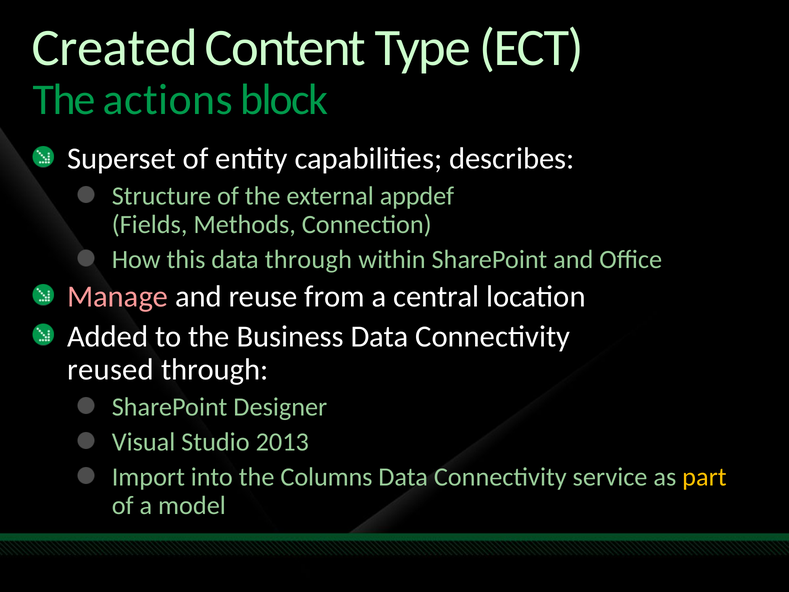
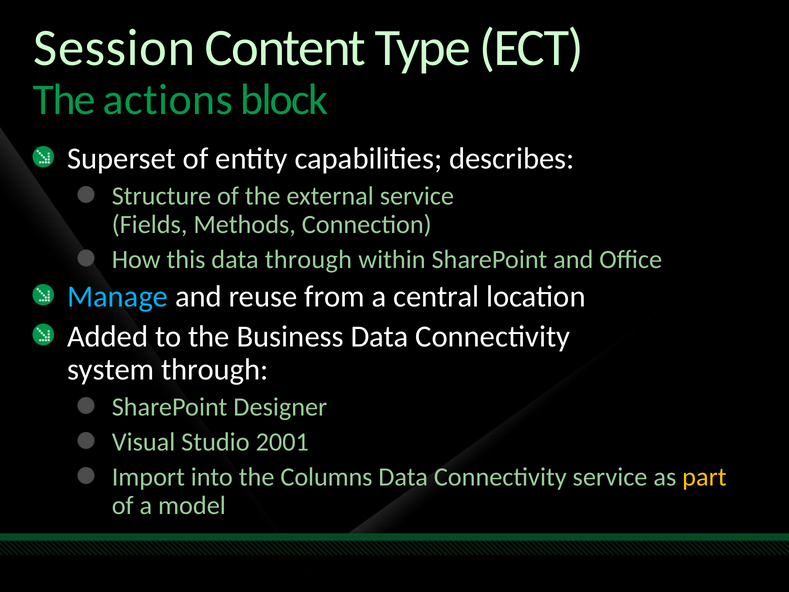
Created: Created -> Session (114, 48)
external appdef: appdef -> service (417, 196)
Manage colour: pink -> light blue (118, 297)
reused: reused -> system (111, 369)
2013: 2013 -> 2001 (282, 442)
